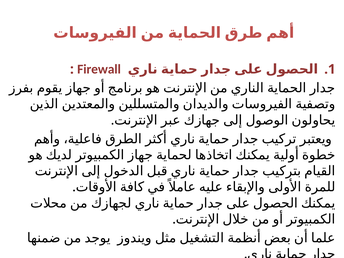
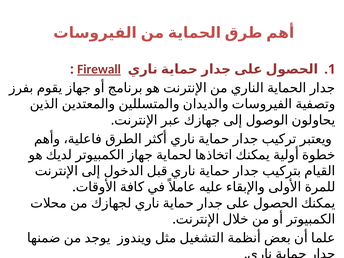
Firewall underline: none -> present (99, 69)
